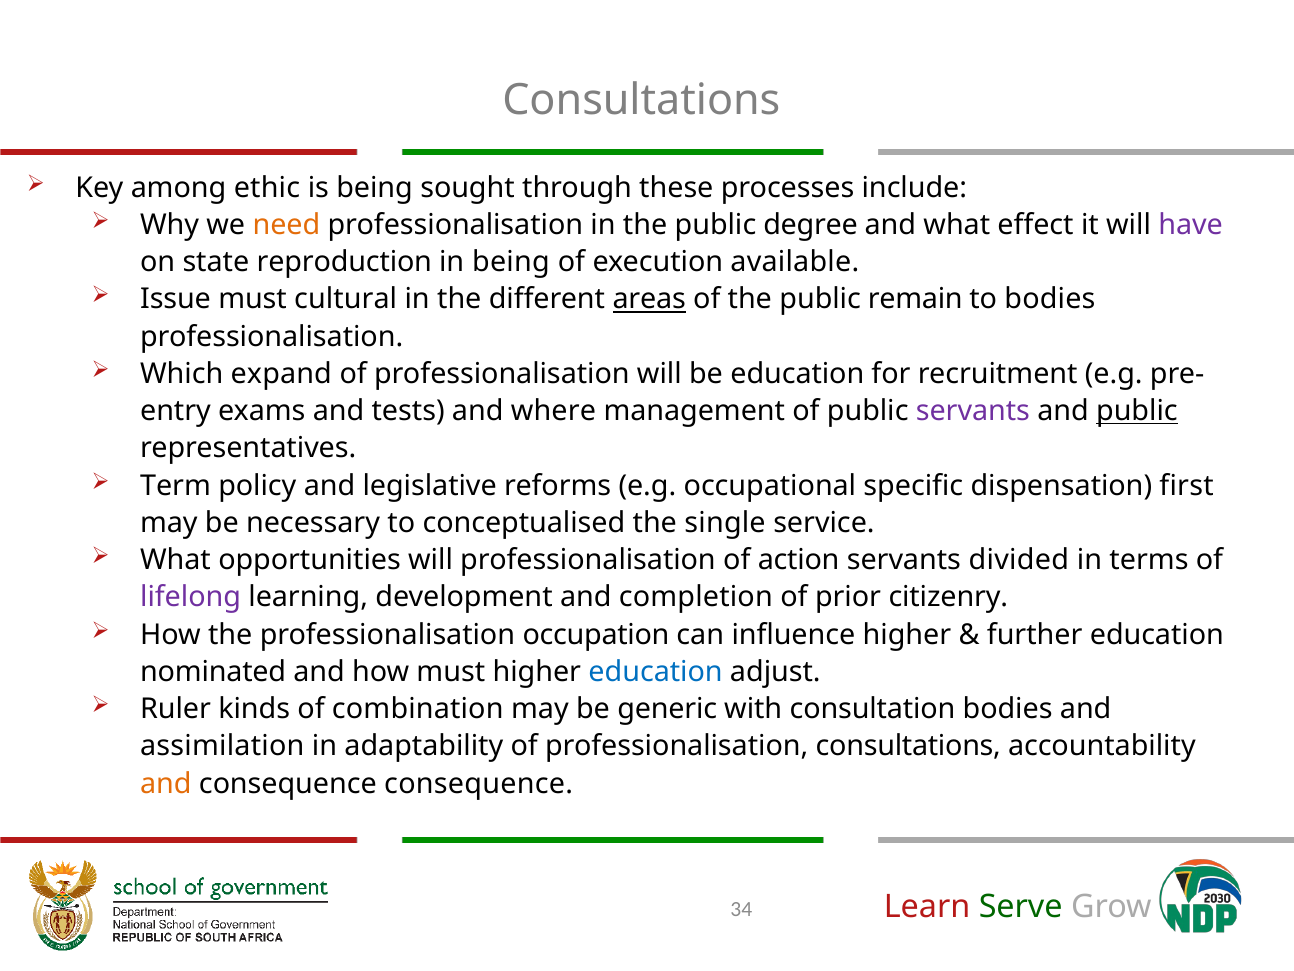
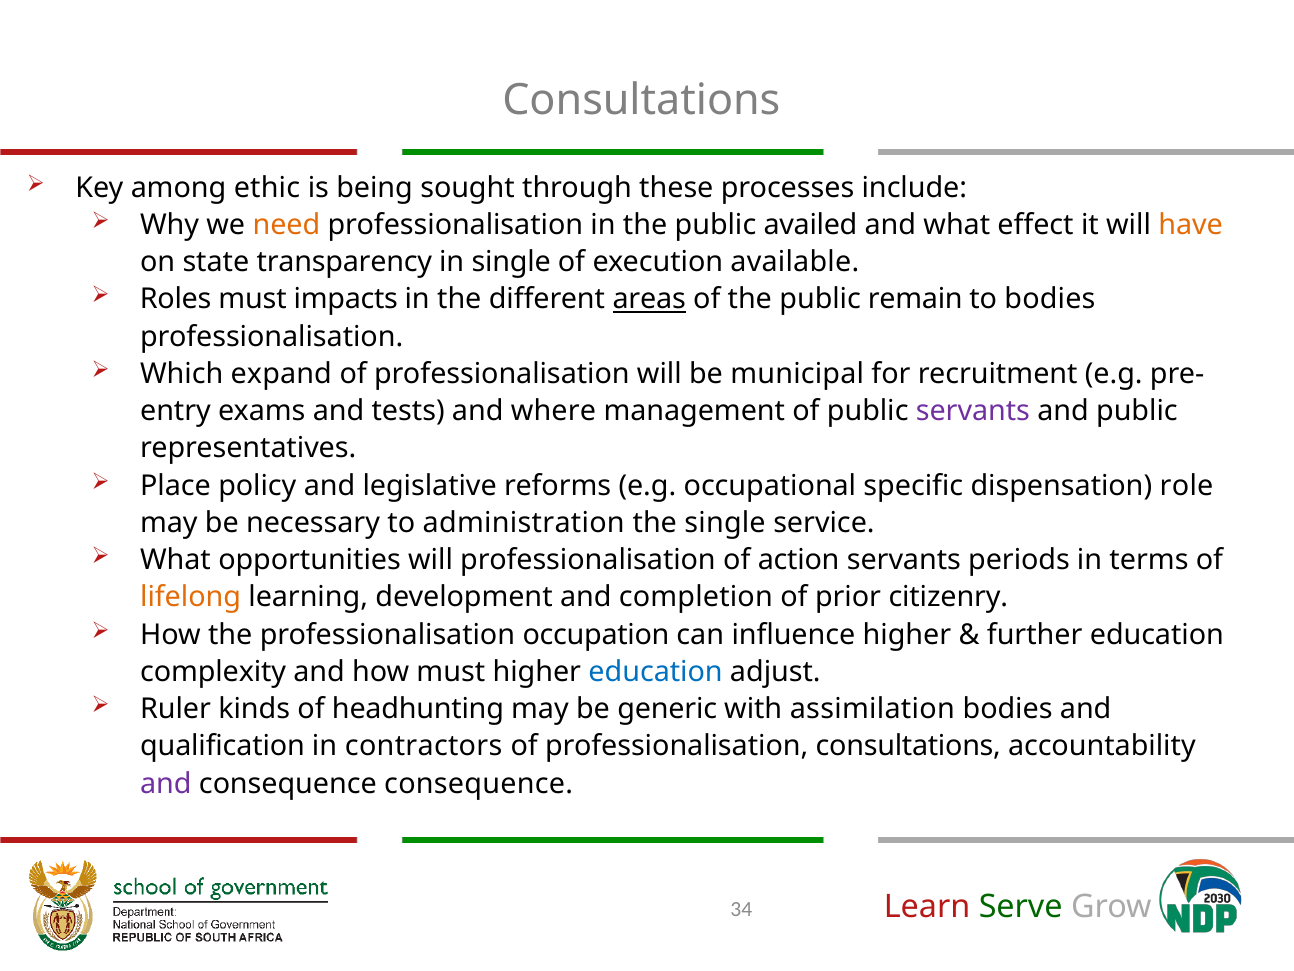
degree: degree -> availed (811, 225)
have colour: purple -> orange (1191, 225)
reproduction: reproduction -> transparency (344, 262)
in being: being -> single (511, 262)
Issue: Issue -> Roles (176, 299)
cultural: cultural -> impacts (346, 299)
be education: education -> municipal (797, 374)
public underline: present -> none (1137, 411)
Term: Term -> Place (176, 485)
first: first -> role (1187, 485)
conceptualised: conceptualised -> administration (524, 523)
divided: divided -> periods (1019, 560)
lifelong colour: purple -> orange (191, 597)
nominated: nominated -> complexity (213, 672)
combination: combination -> headhunting (418, 709)
consultation: consultation -> assimilation (872, 709)
assimilation: assimilation -> qualification (222, 746)
adaptability: adaptability -> contractors (424, 746)
and colour: orange -> purple (166, 783)
